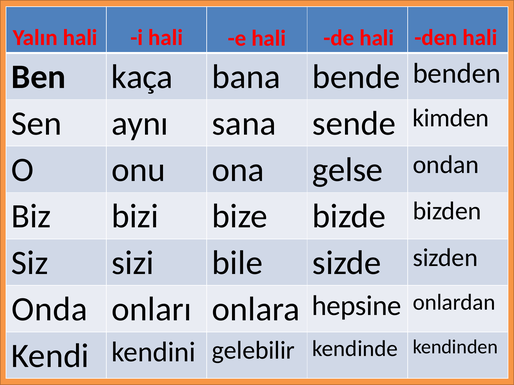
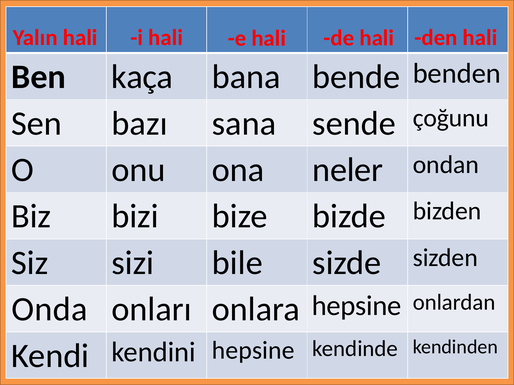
aynı: aynı -> bazı (140, 124)
kimden: kimden -> çoğunu (451, 118)
gelse: gelse -> neler (348, 170)
kendini gelebilir: gelebilir -> hepsine (253, 351)
